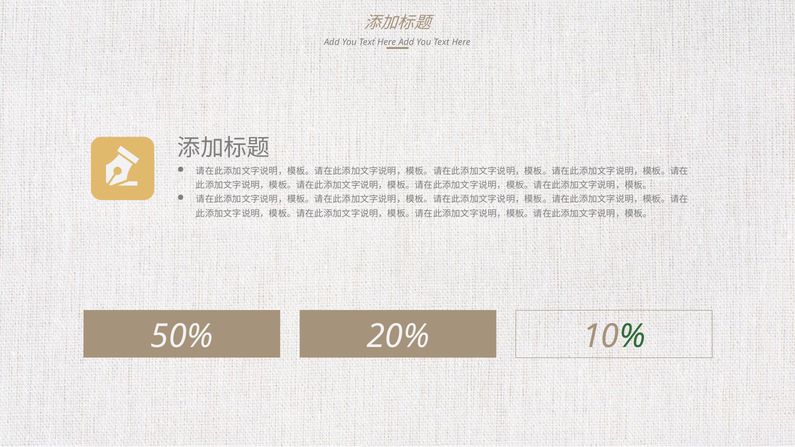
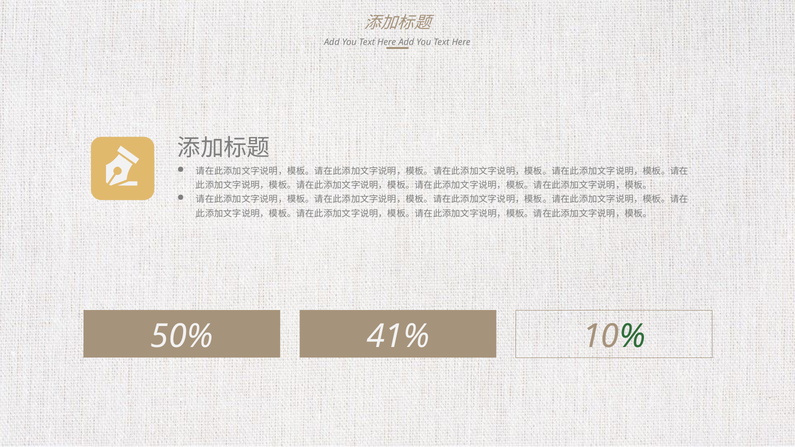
20%: 20% -> 41% (398, 336)
